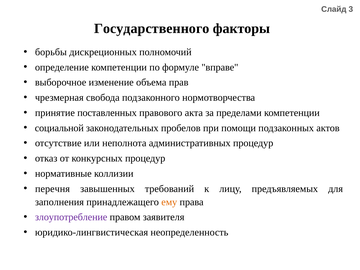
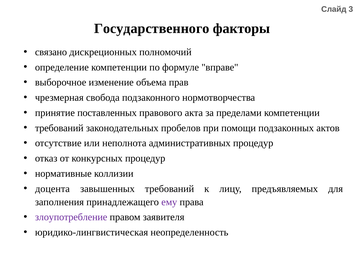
борьбы: борьбы -> связано (51, 52)
социальной: социальной -> требований (59, 128)
перечня: перечня -> доцента (52, 189)
ему colour: orange -> purple (169, 202)
